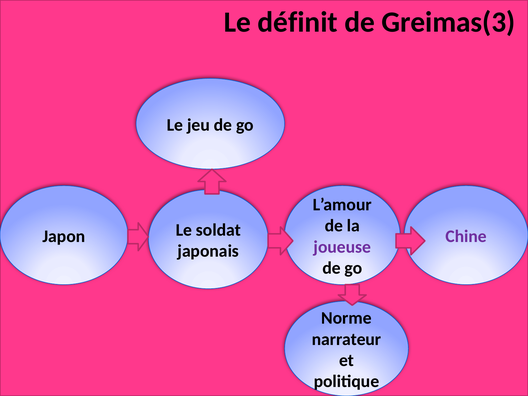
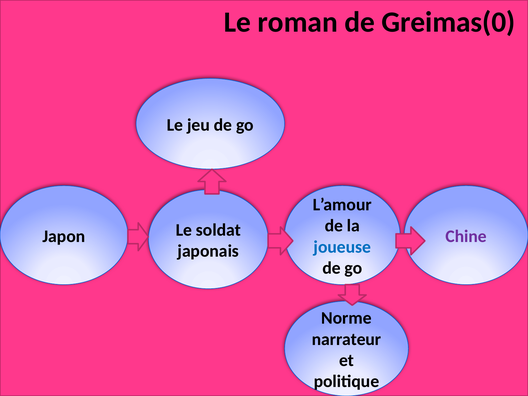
définit: définit -> roman (298, 22)
Greimas(3: Greimas(3 -> Greimas(0 (448, 22)
joueuse colour: purple -> blue (342, 247)
